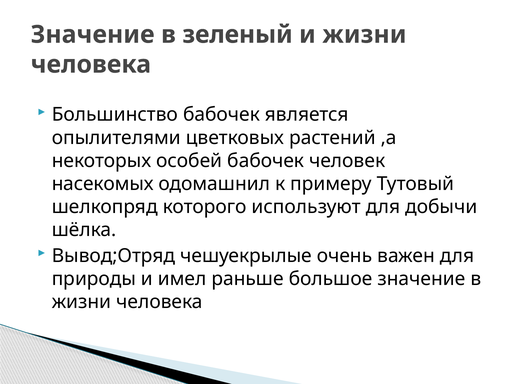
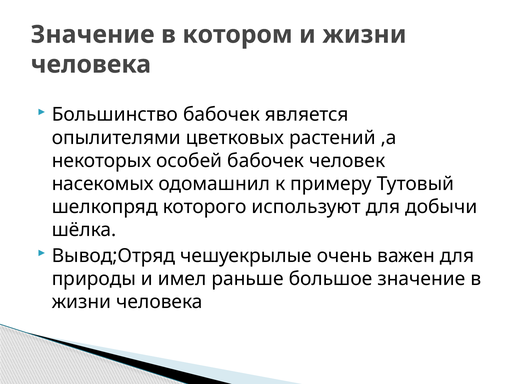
зеленый: зеленый -> котором (238, 35)
